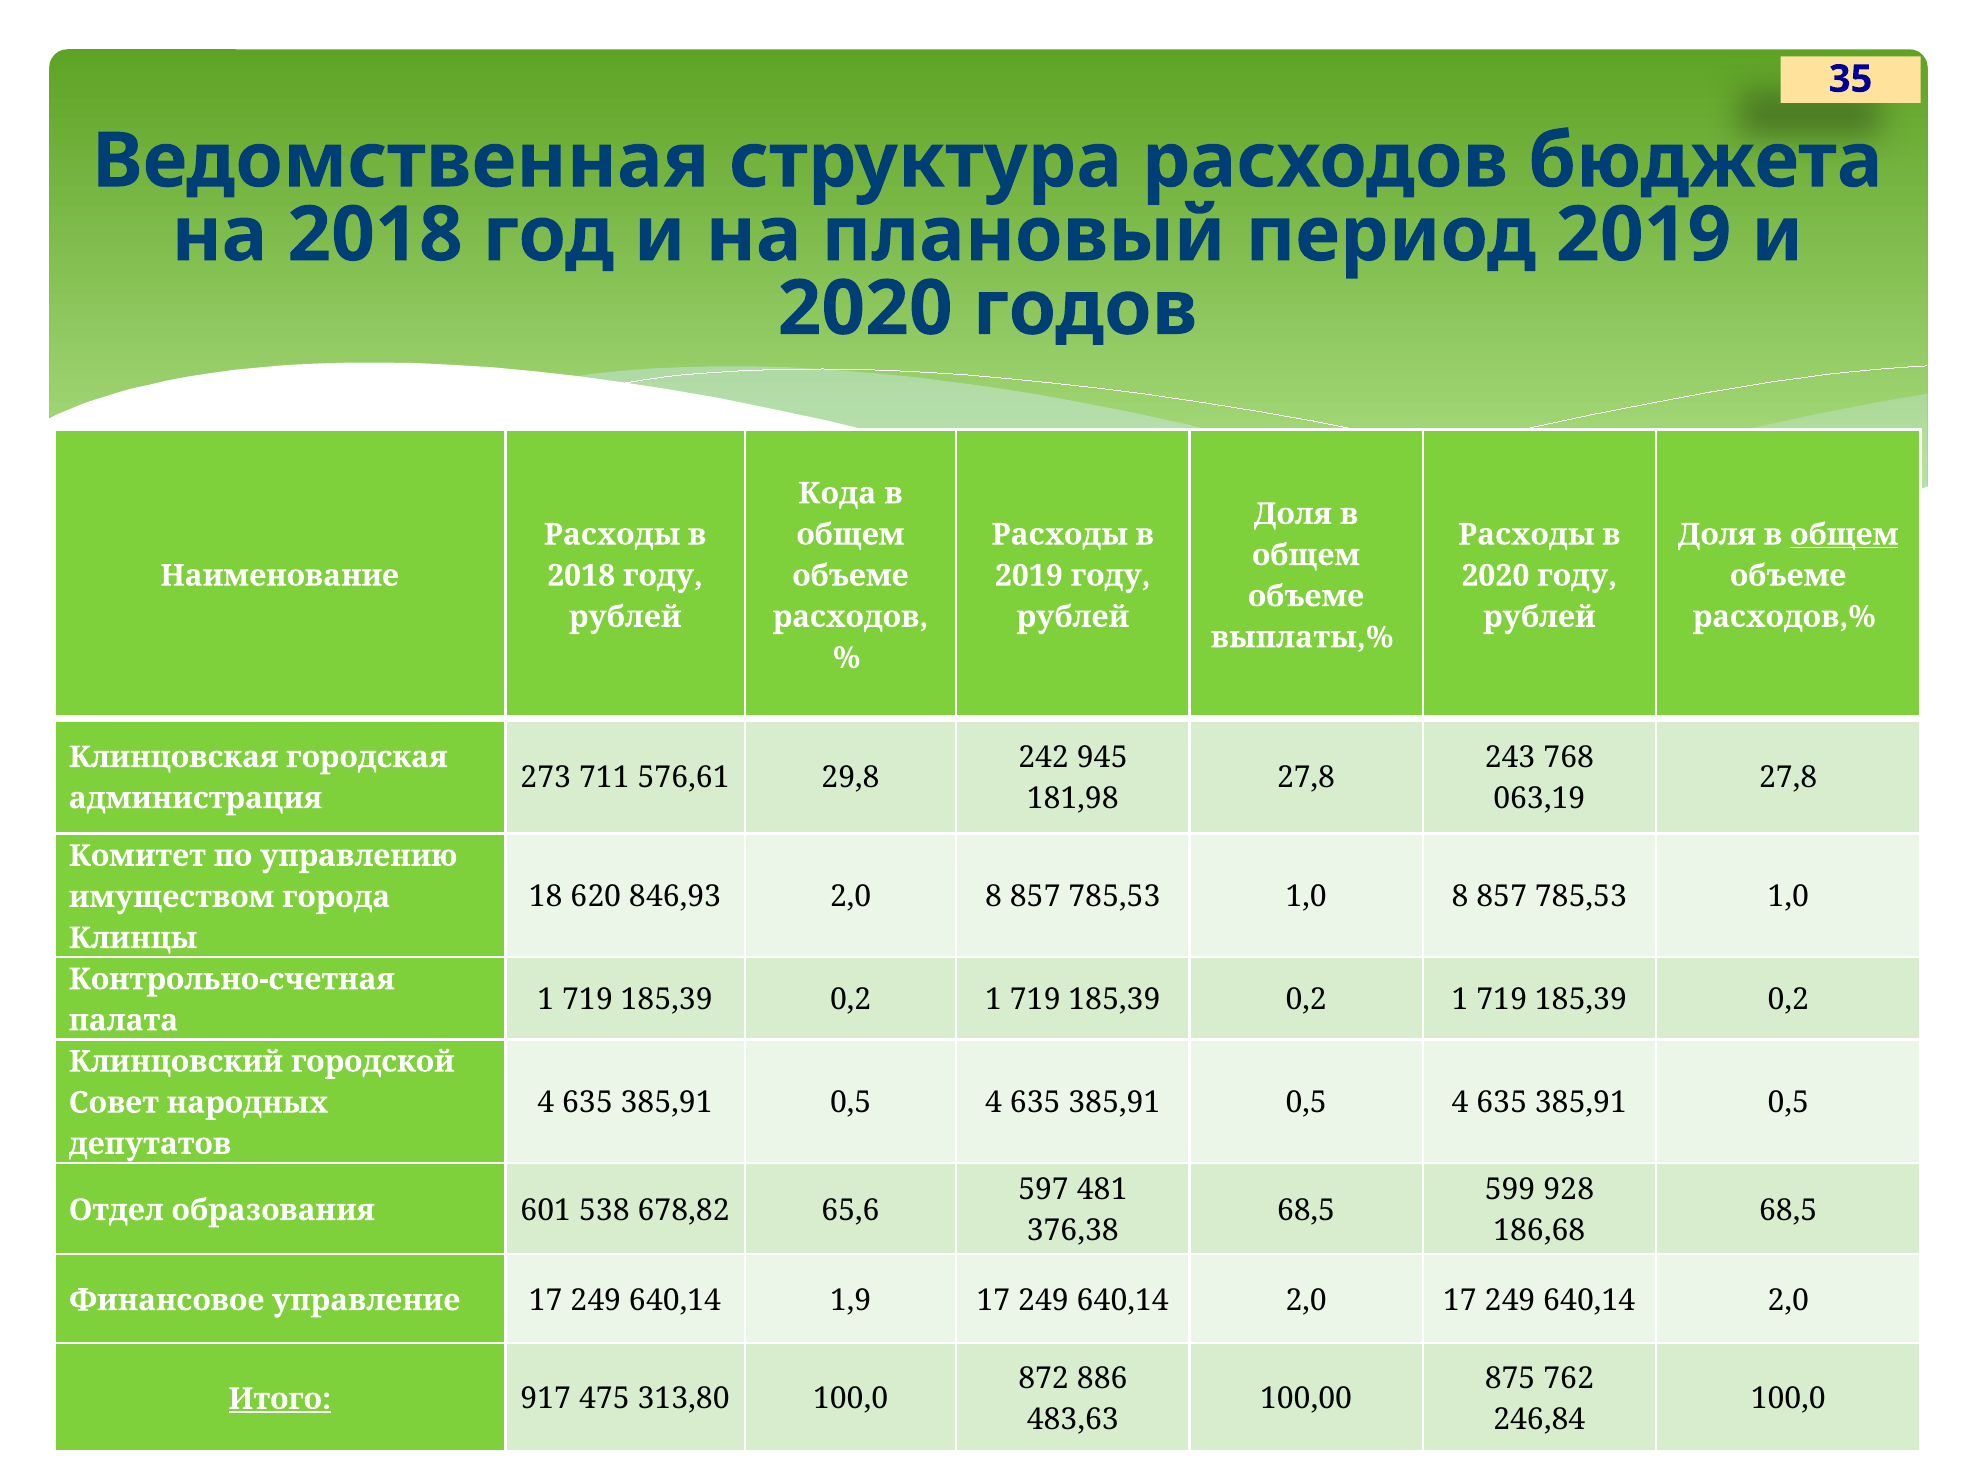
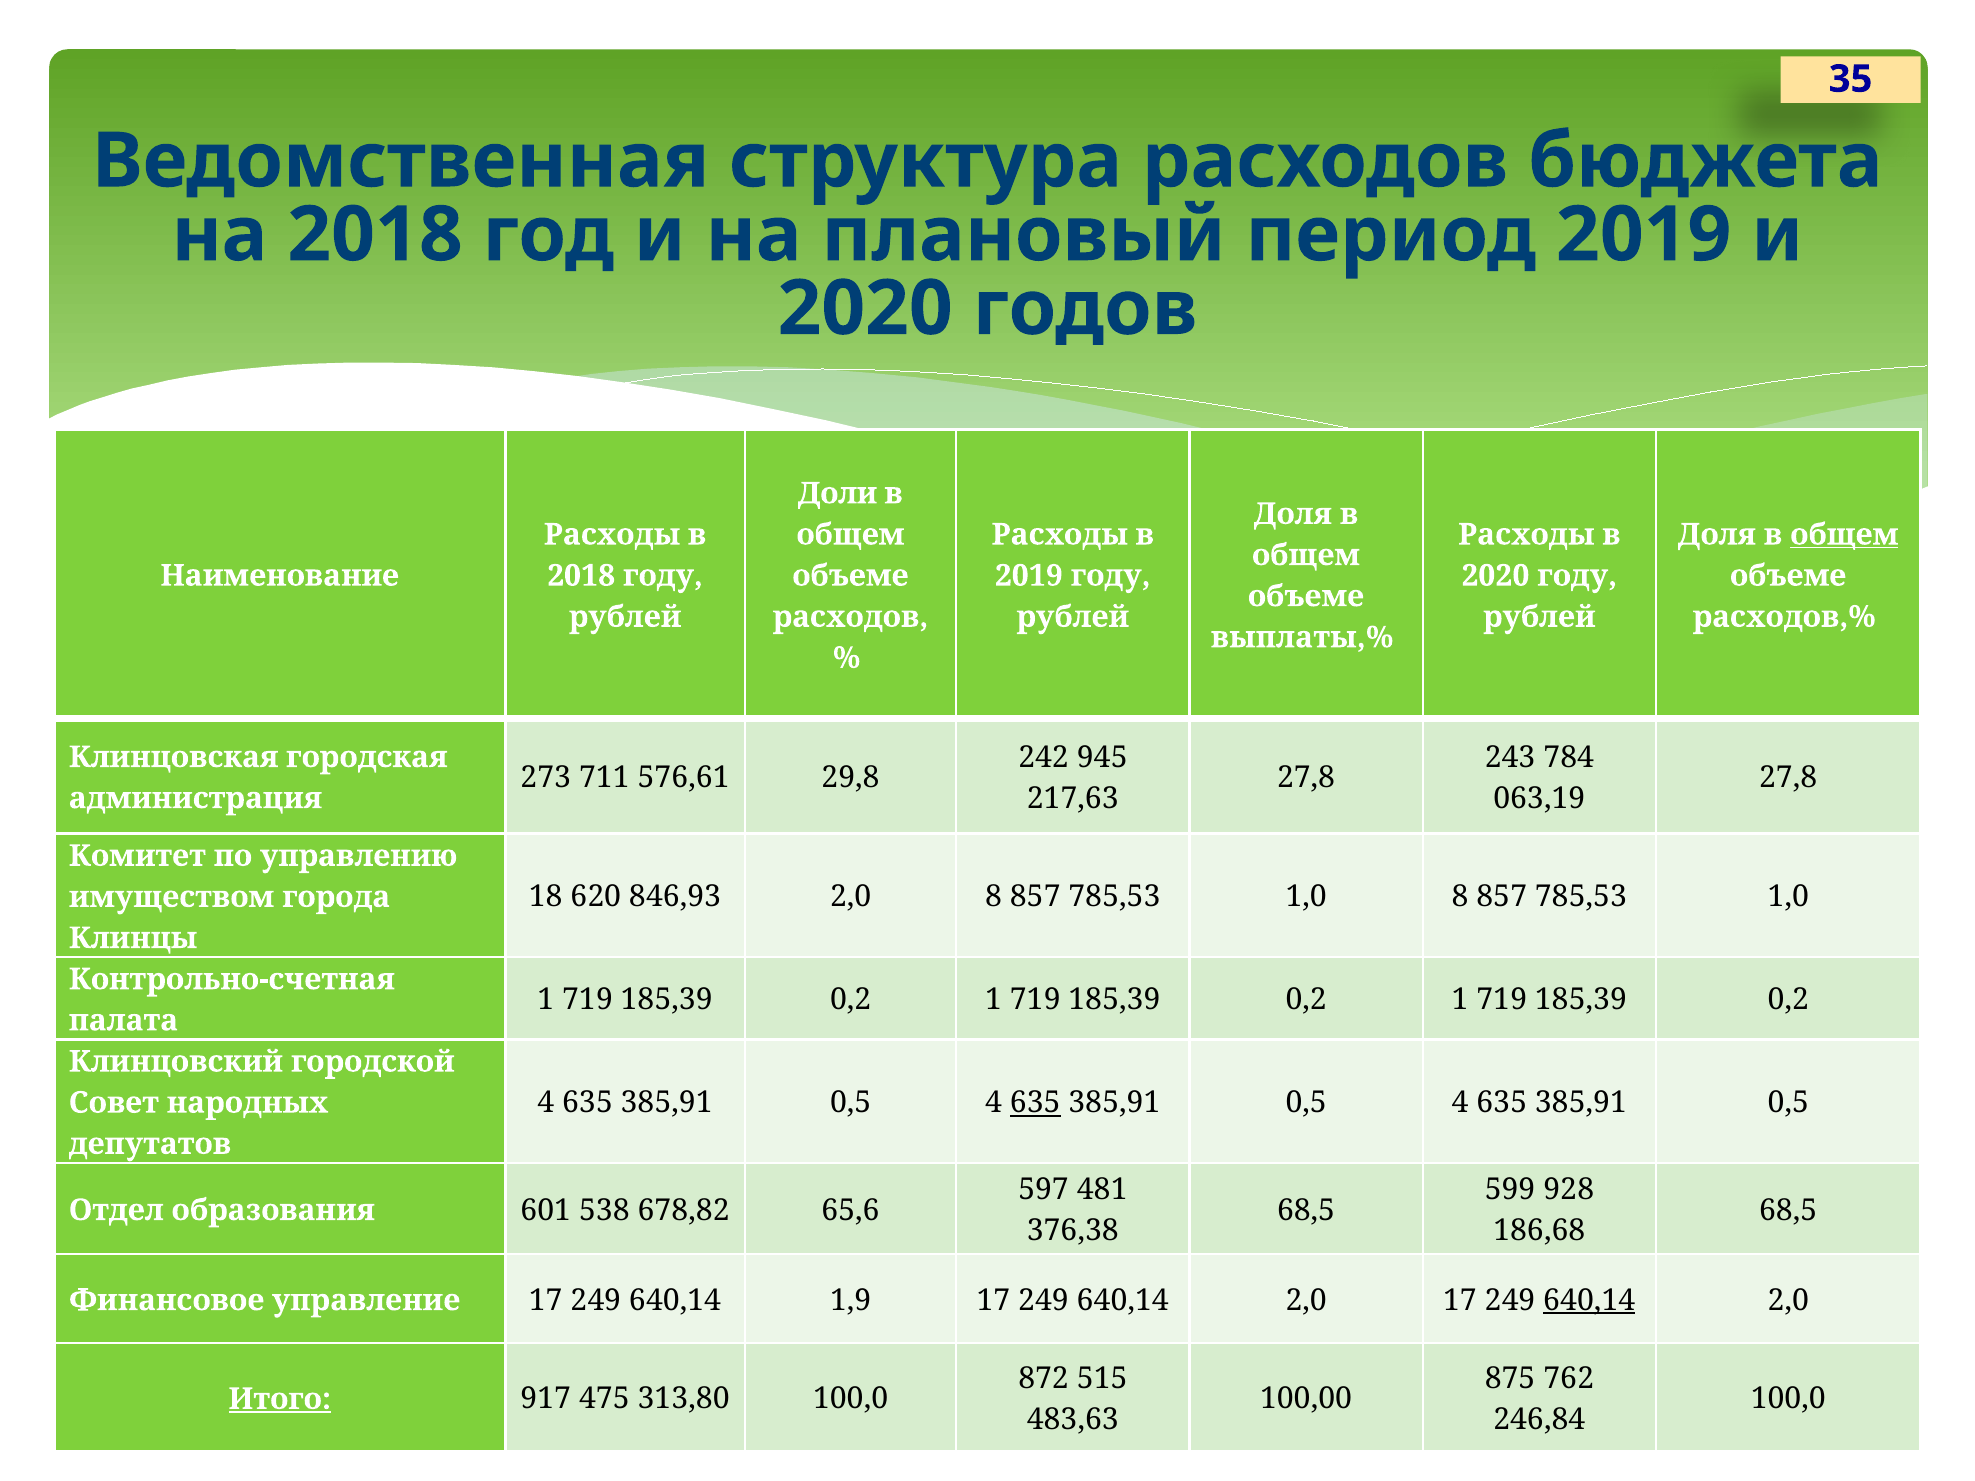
Кода: Кода -> Доли (838, 494)
768: 768 -> 784 (1569, 757)
181,98: 181,98 -> 217,63 (1073, 798)
635 underline: none -> present (1035, 1103)
640,14 underline: none -> present (1589, 1300)
886: 886 -> 515 (1102, 1379)
